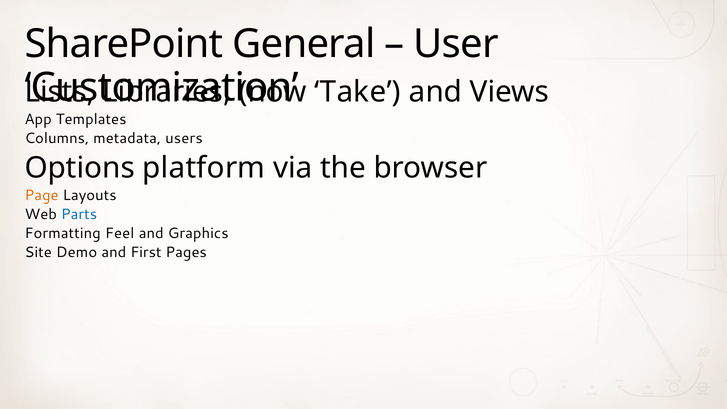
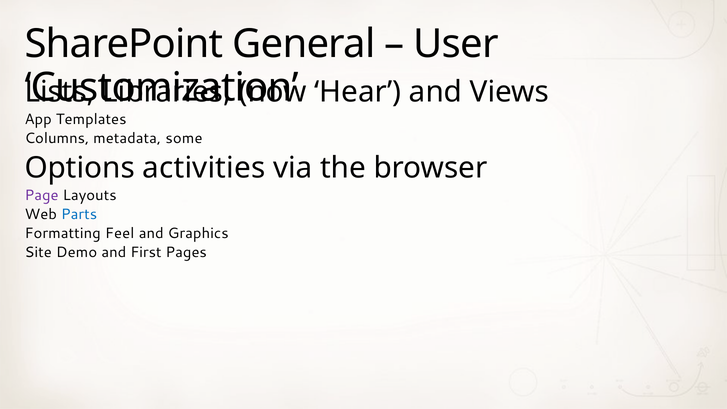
Take: Take -> Hear (358, 92)
users: users -> some (184, 138)
platform: platform -> activities (204, 168)
Page colour: orange -> purple (42, 195)
